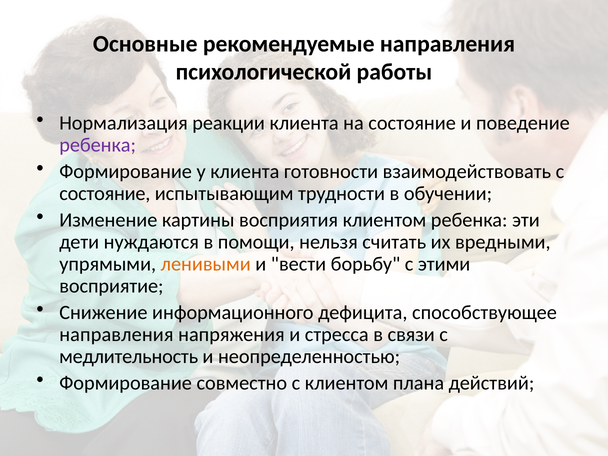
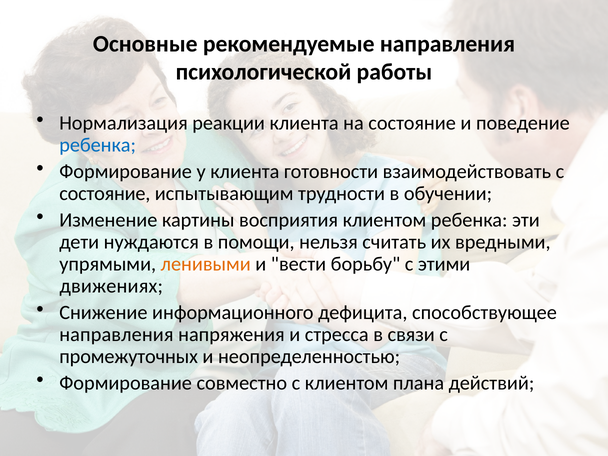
ребенка colour: purple -> blue (98, 145)
восприятие: восприятие -> движениях (111, 286)
медлительность: медлительность -> промежуточных (129, 356)
